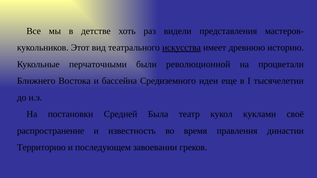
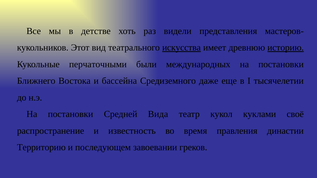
историю underline: none -> present (286, 48)
революционной: революционной -> международных (198, 64)
процветали: процветали -> постановки (281, 64)
идеи: идеи -> даже (209, 81)
Была: Была -> Вида (158, 114)
